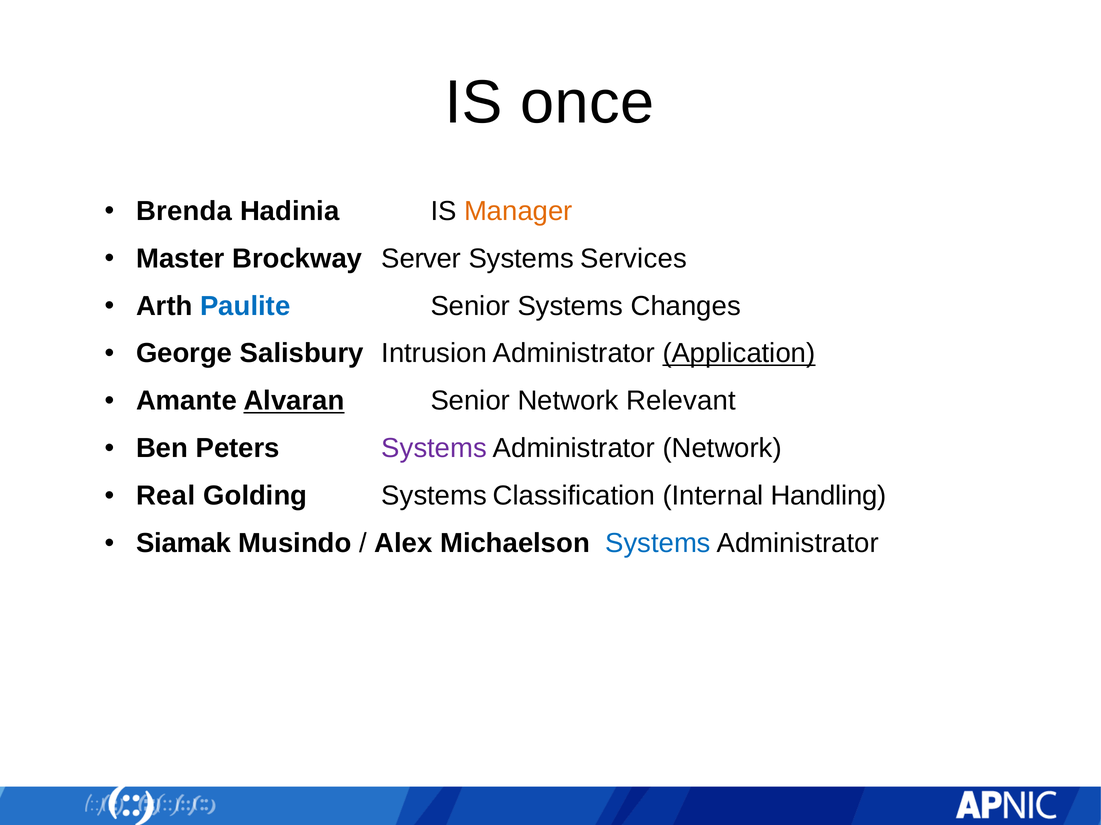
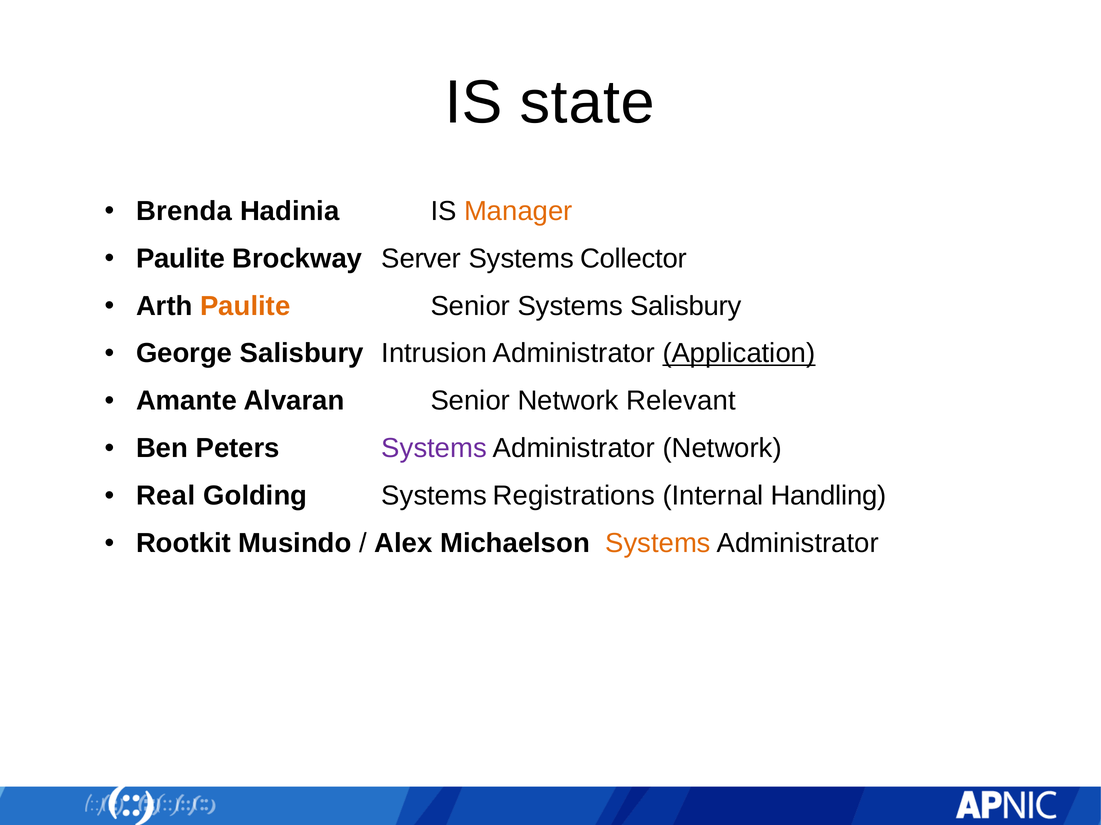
once: once -> state (587, 103)
Master: Master -> Paulite (181, 259)
Services: Services -> Collector (634, 259)
Paulite colour: blue -> orange (245, 306)
Systems Changes: Changes -> Salisbury (686, 306)
Alvaran underline: present -> none (294, 401)
Classification: Classification -> Registrations (574, 496)
Siamak: Siamak -> Rootkit (183, 544)
Systems colour: blue -> orange (658, 544)
